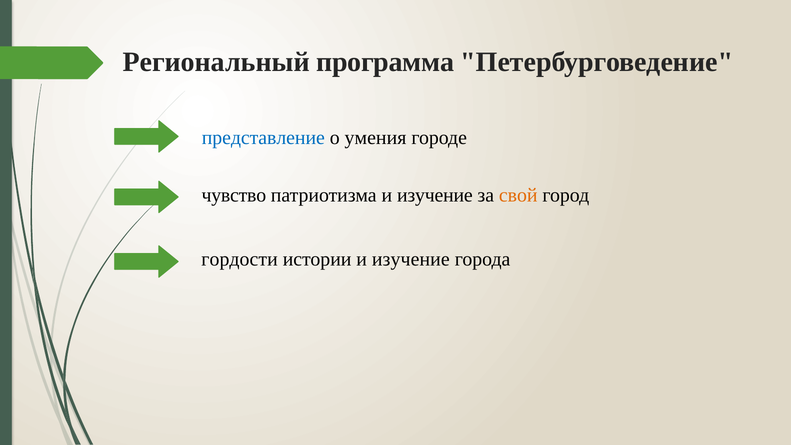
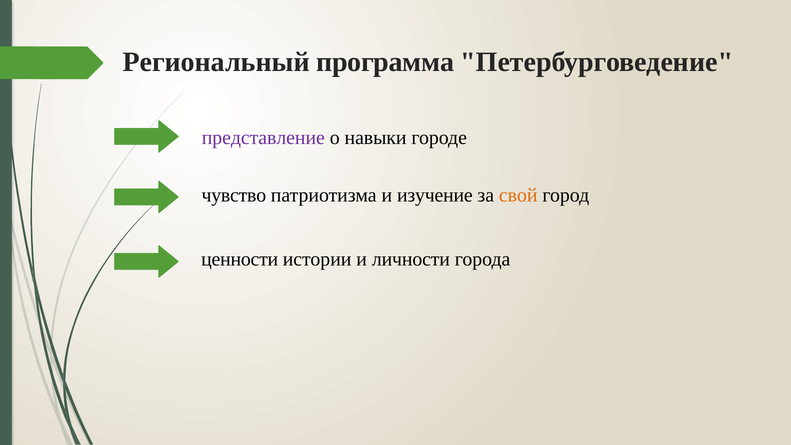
представление colour: blue -> purple (263, 138)
умения: умения -> навыки (376, 138)
гордости: гордости -> ценности (240, 259)
истории и изучение: изучение -> личности (411, 259)
